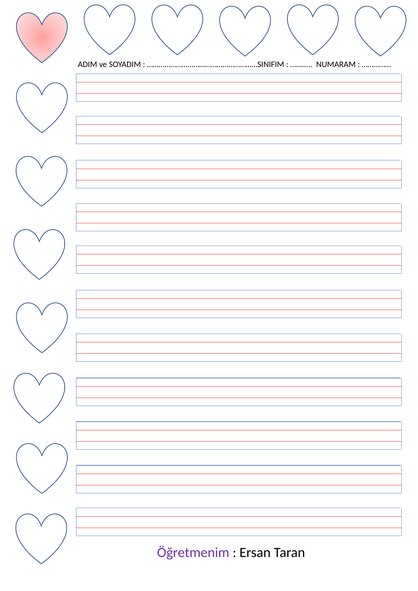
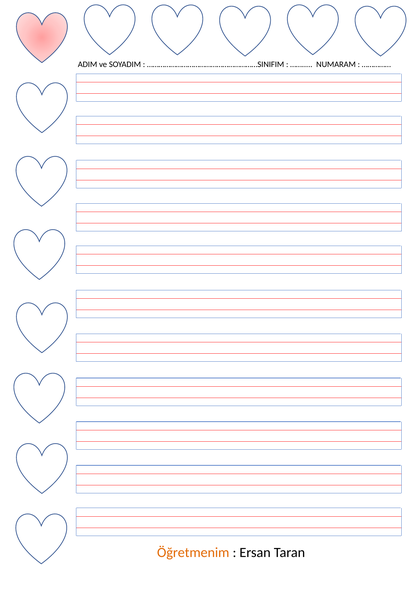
Öğretmenim colour: purple -> orange (193, 553)
